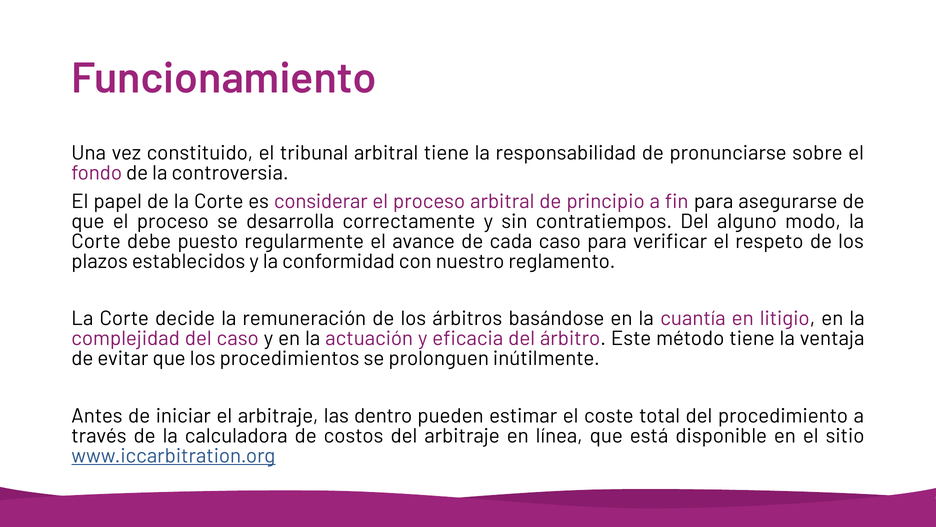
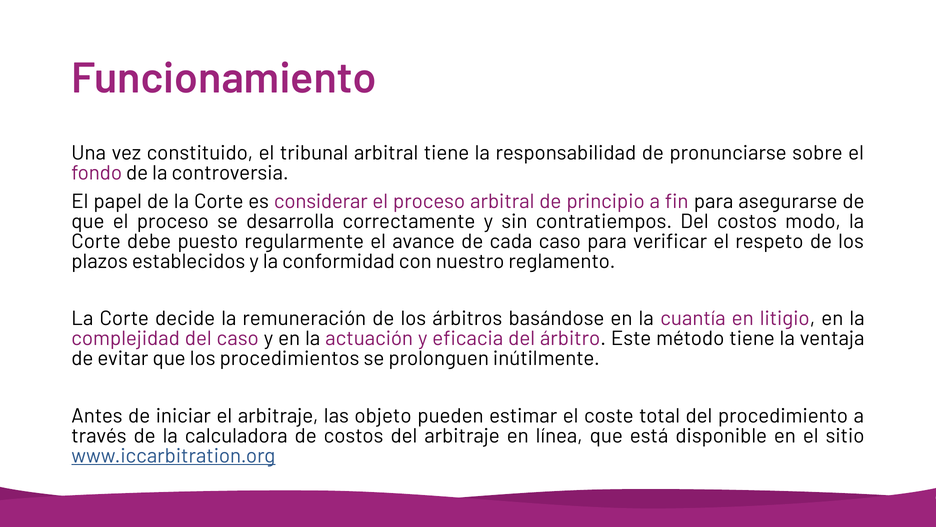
Del alguno: alguno -> costos (747, 221)
dentro: dentro -> objeto (383, 416)
